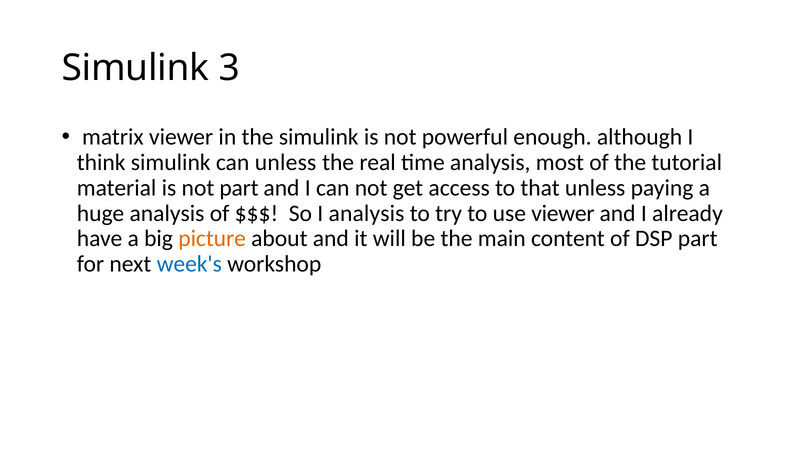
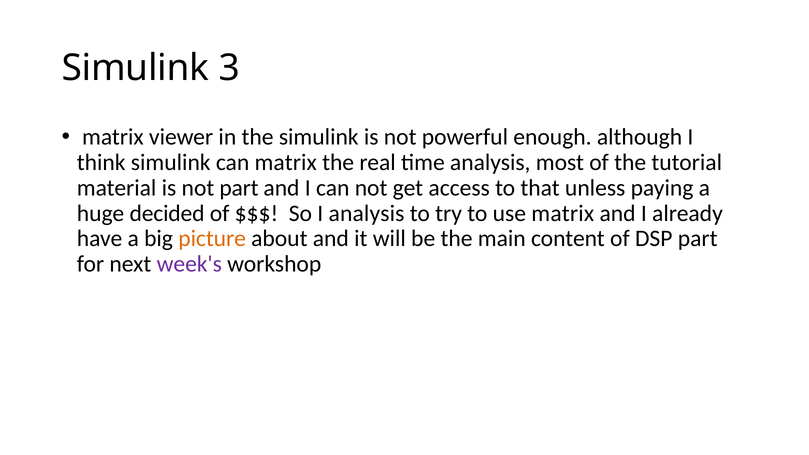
can unless: unless -> matrix (286, 162)
huge analysis: analysis -> decided (167, 213)
use viewer: viewer -> matrix (563, 213)
week's colour: blue -> purple (189, 264)
